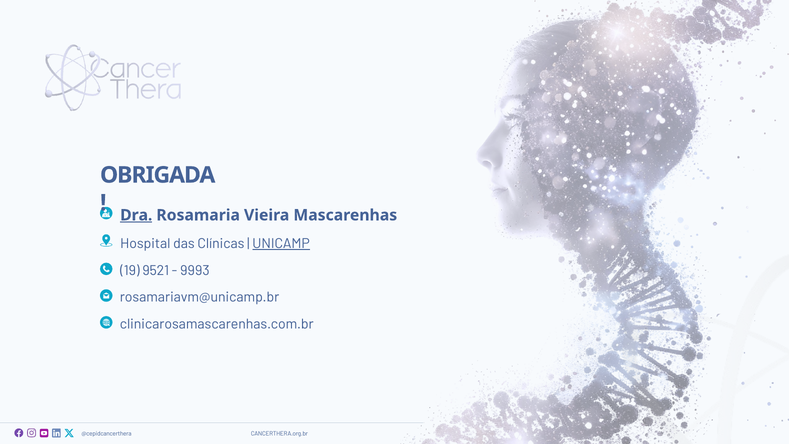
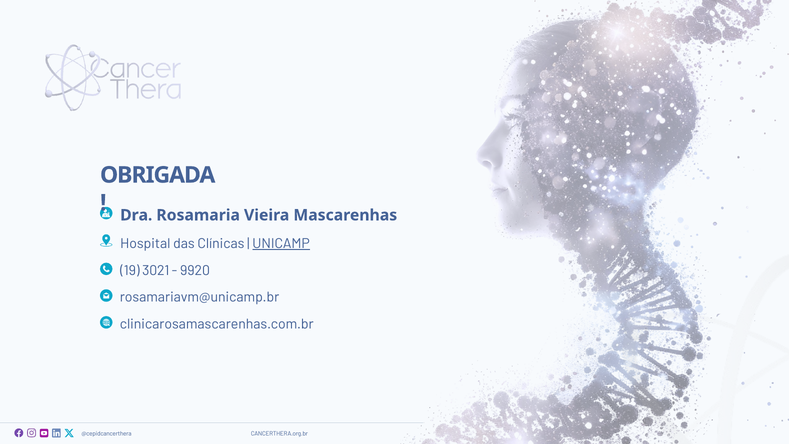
Dra underline: present -> none (136, 215)
9521: 9521 -> 3021 (156, 270)
9993: 9993 -> 9920 (195, 270)
